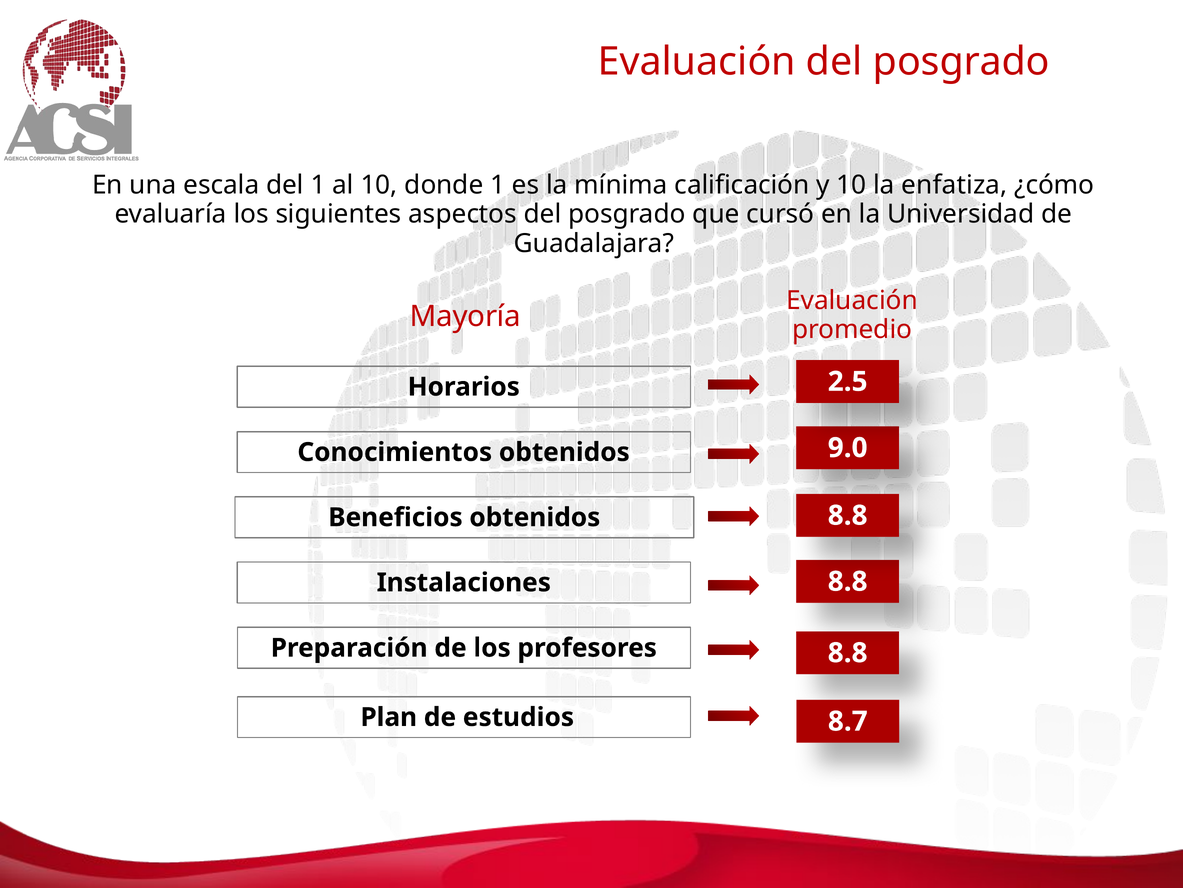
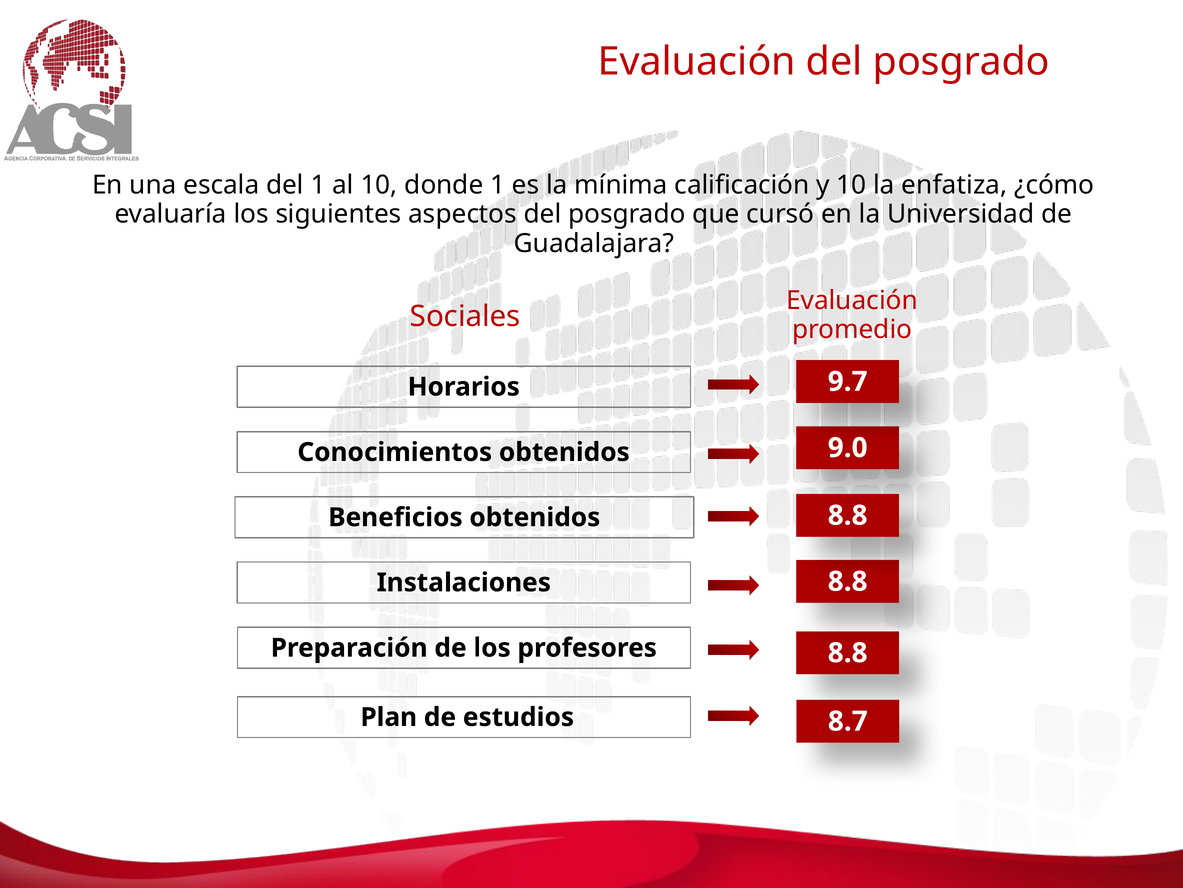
Mayoría: Mayoría -> Sociales (465, 316)
2.5: 2.5 -> 9.7 (848, 381)
